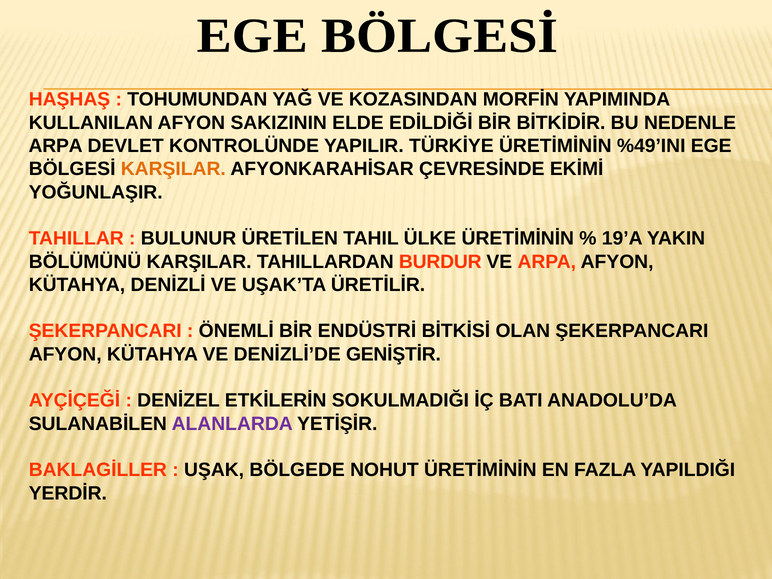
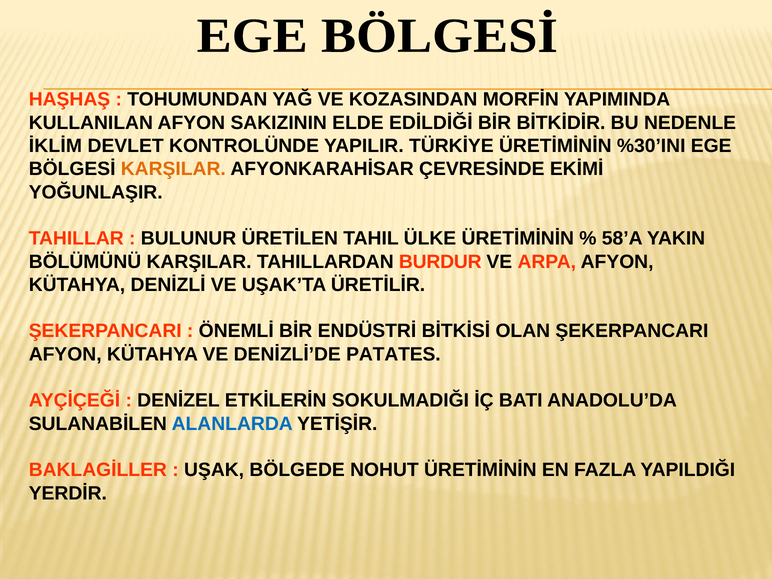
ARPA: ARPA -> İKLİM (55, 146)
%49’INI: %49’INI -> %30’INI (651, 146)
19’A: 19’A -> 58’A (622, 238)
GENİŞTİR: GENİŞTİR -> PATATES (393, 354)
ALANLARDA colour: purple -> blue (232, 424)
